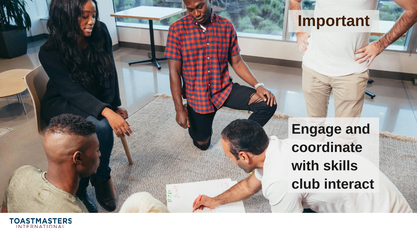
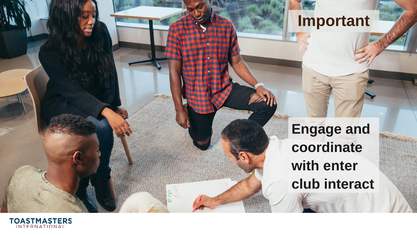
skills: skills -> enter (340, 166)
